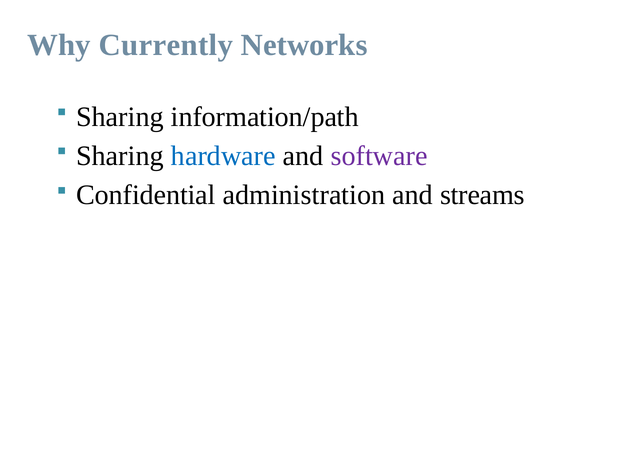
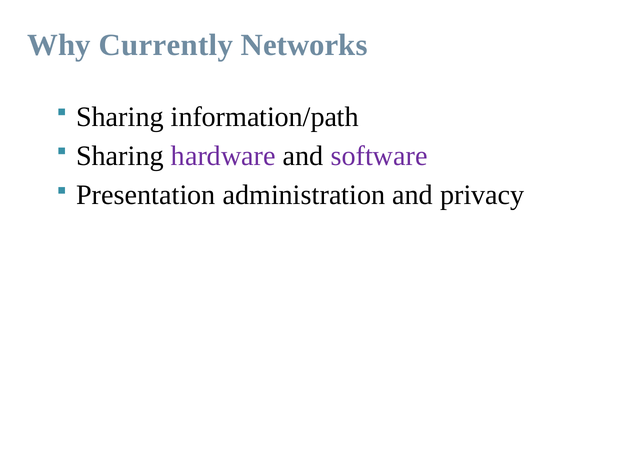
hardware colour: blue -> purple (223, 156)
Confidential: Confidential -> Presentation (146, 195)
streams: streams -> privacy (482, 195)
